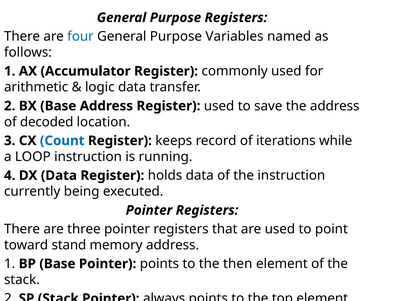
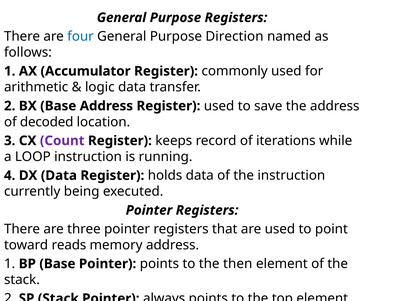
Variables: Variables -> Direction (234, 36)
Count colour: blue -> purple (62, 141)
stand: stand -> reads (69, 245)
